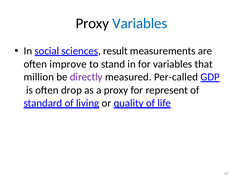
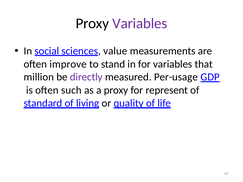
Variables colour: blue -> purple (140, 24)
result: result -> value (115, 51)
Per-called: Per-called -> Per-usage (176, 77)
drop: drop -> such (71, 90)
